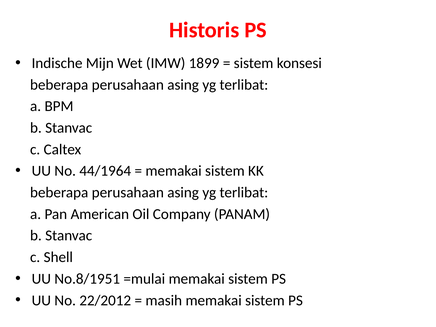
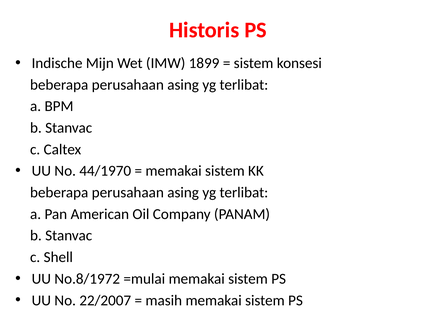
44/1964: 44/1964 -> 44/1970 (105, 171)
No.8/1951: No.8/1951 -> No.8/1972 (87, 279)
22/2012: 22/2012 -> 22/2007 (105, 300)
